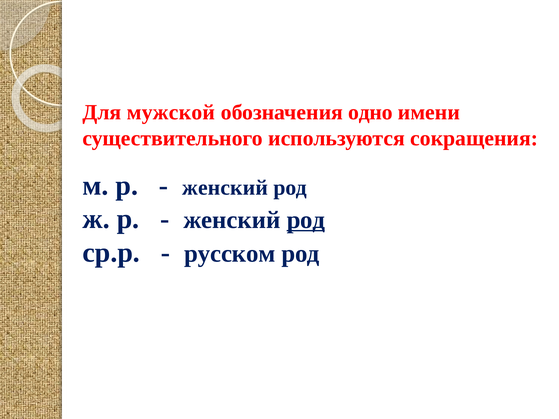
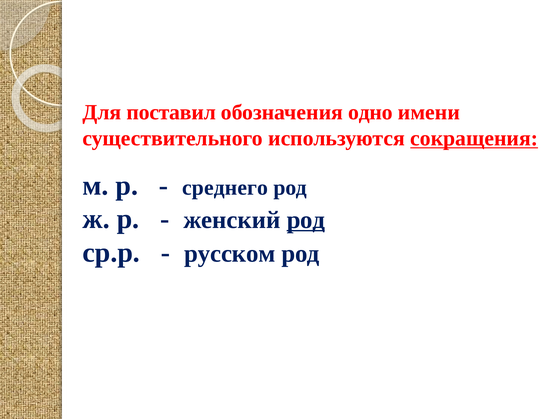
мужской: мужской -> поставил (171, 112)
сокращения underline: none -> present (474, 139)
женский: женский -> среднего (225, 188)
